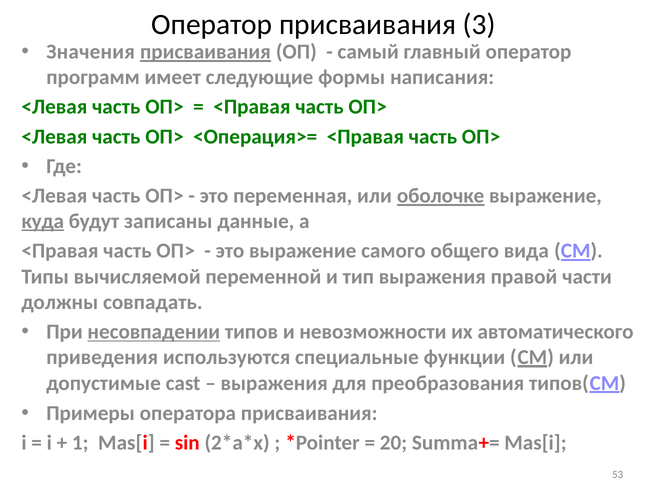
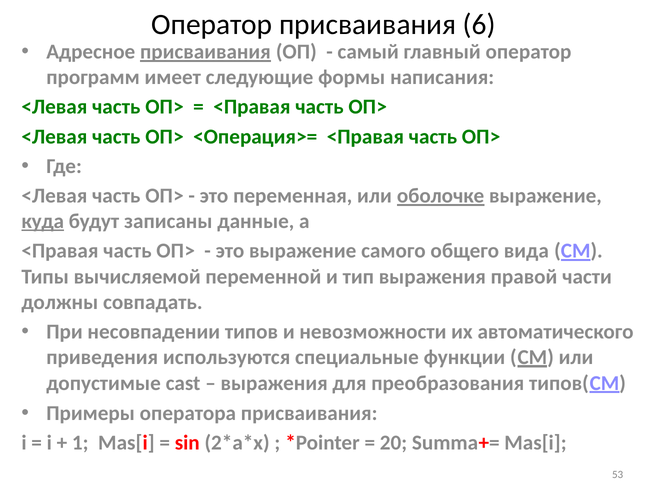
3: 3 -> 6 (479, 25)
Значения: Значения -> Адресное (91, 52)
несовпадении underline: present -> none (154, 332)
